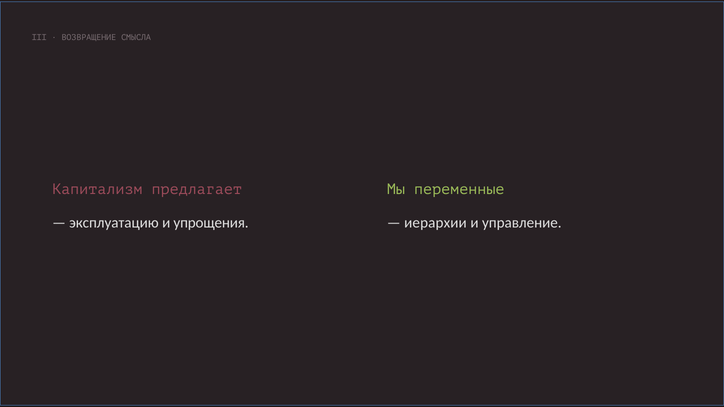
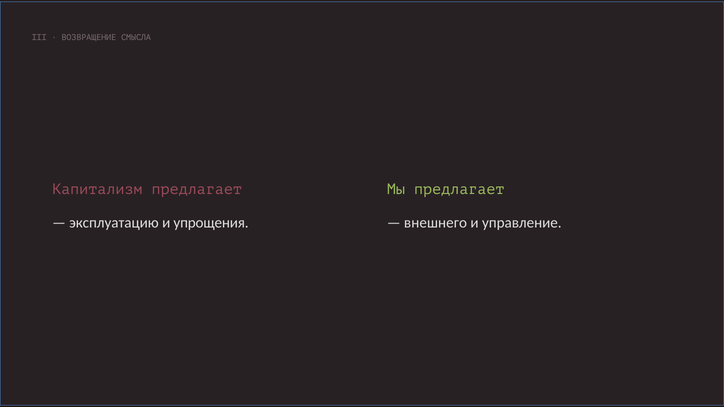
Мы переменные: переменные -> предлагает (459, 190)
иерархии: иерархии -> внешнего (436, 223)
